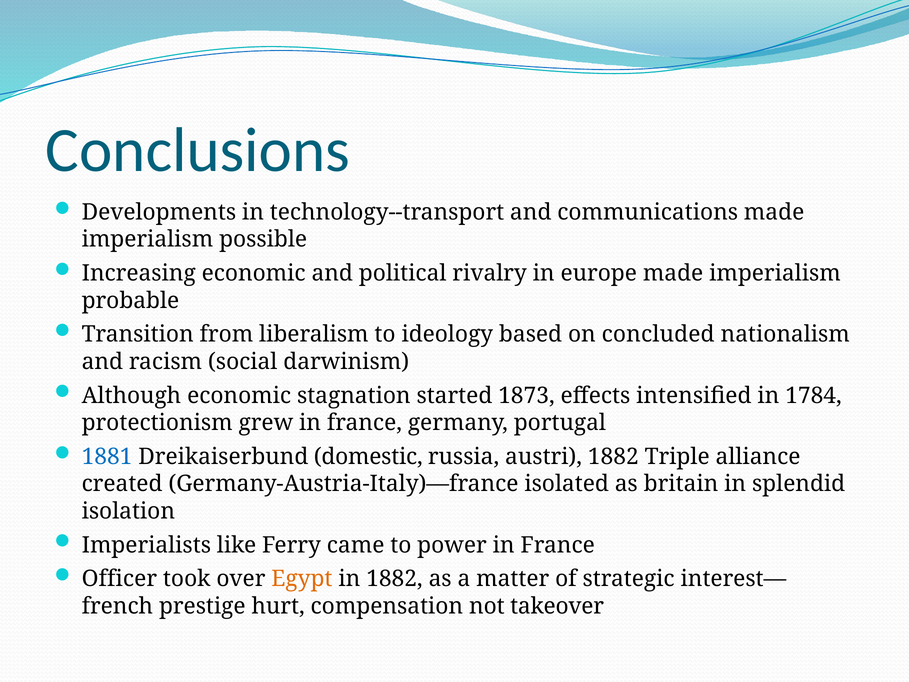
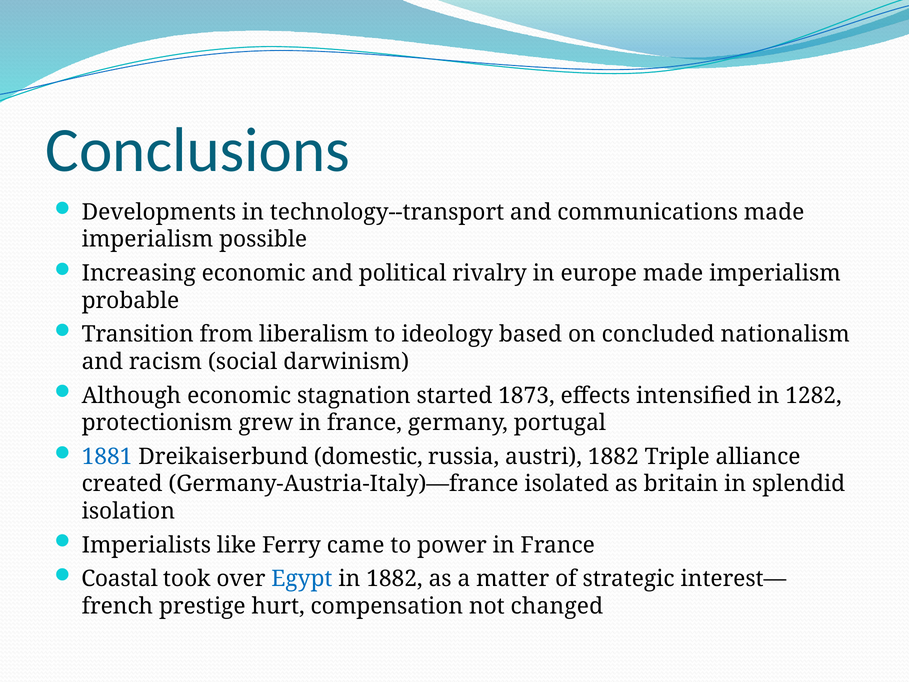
1784: 1784 -> 1282 (814, 395)
Officer: Officer -> Coastal (120, 579)
Egypt colour: orange -> blue (302, 579)
takeover: takeover -> changed (557, 606)
